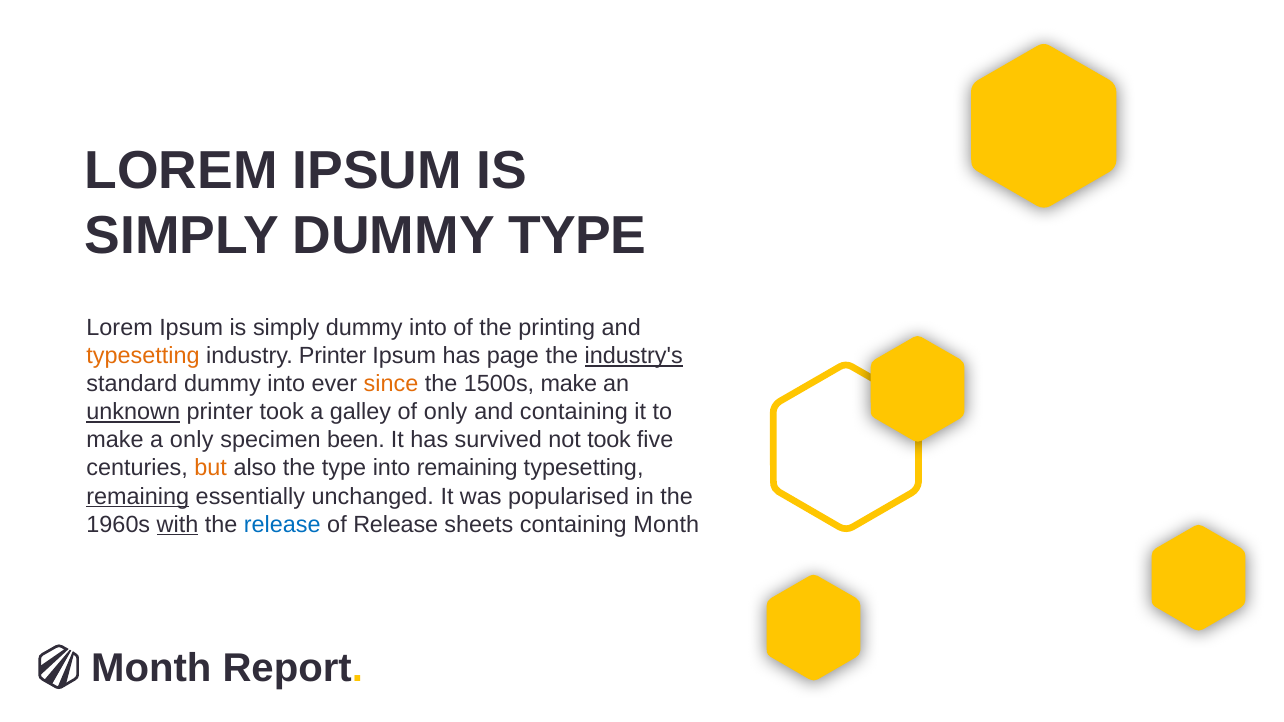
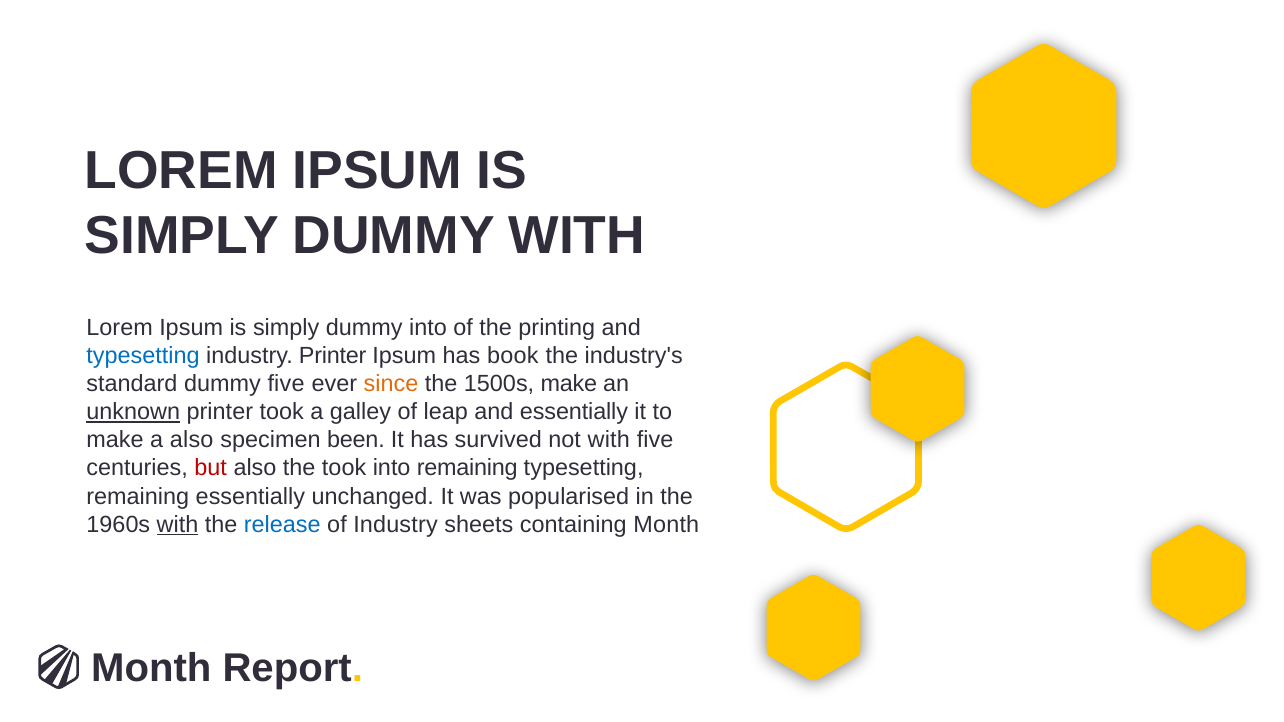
DUMMY TYPE: TYPE -> WITH (577, 235)
typesetting colour: orange -> blue (143, 356)
page: page -> book (513, 356)
industry's underline: present -> none (634, 356)
standard dummy into: into -> five (286, 384)
of only: only -> leap (446, 412)
and containing: containing -> essentially (574, 412)
a only: only -> also (192, 440)
not took: took -> with (609, 440)
but colour: orange -> red (211, 468)
the type: type -> took (344, 468)
remaining underline: present -> none (138, 497)
of Release: Release -> Industry (395, 525)
